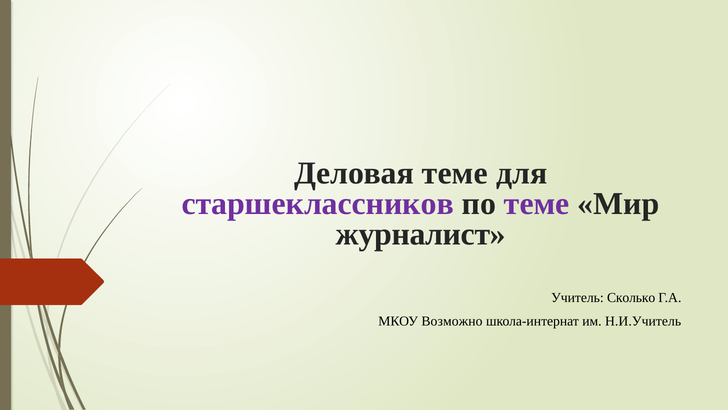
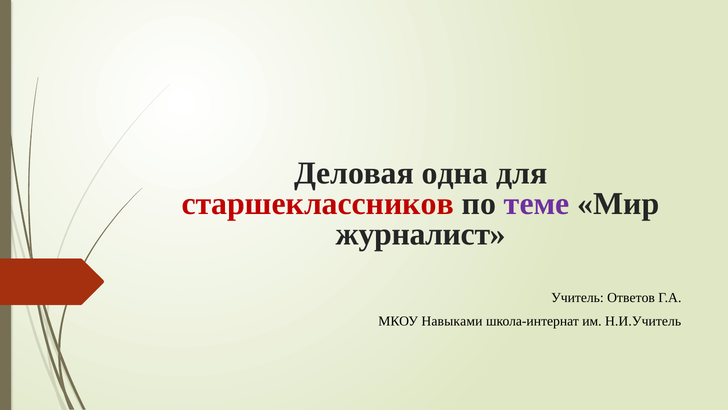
Деловая теме: теме -> одна (455, 173)
старшеклассников colour: purple -> red (318, 203)
Сколько: Сколько -> Ответов (631, 297)
Возможно: Возможно -> Навыками (452, 321)
